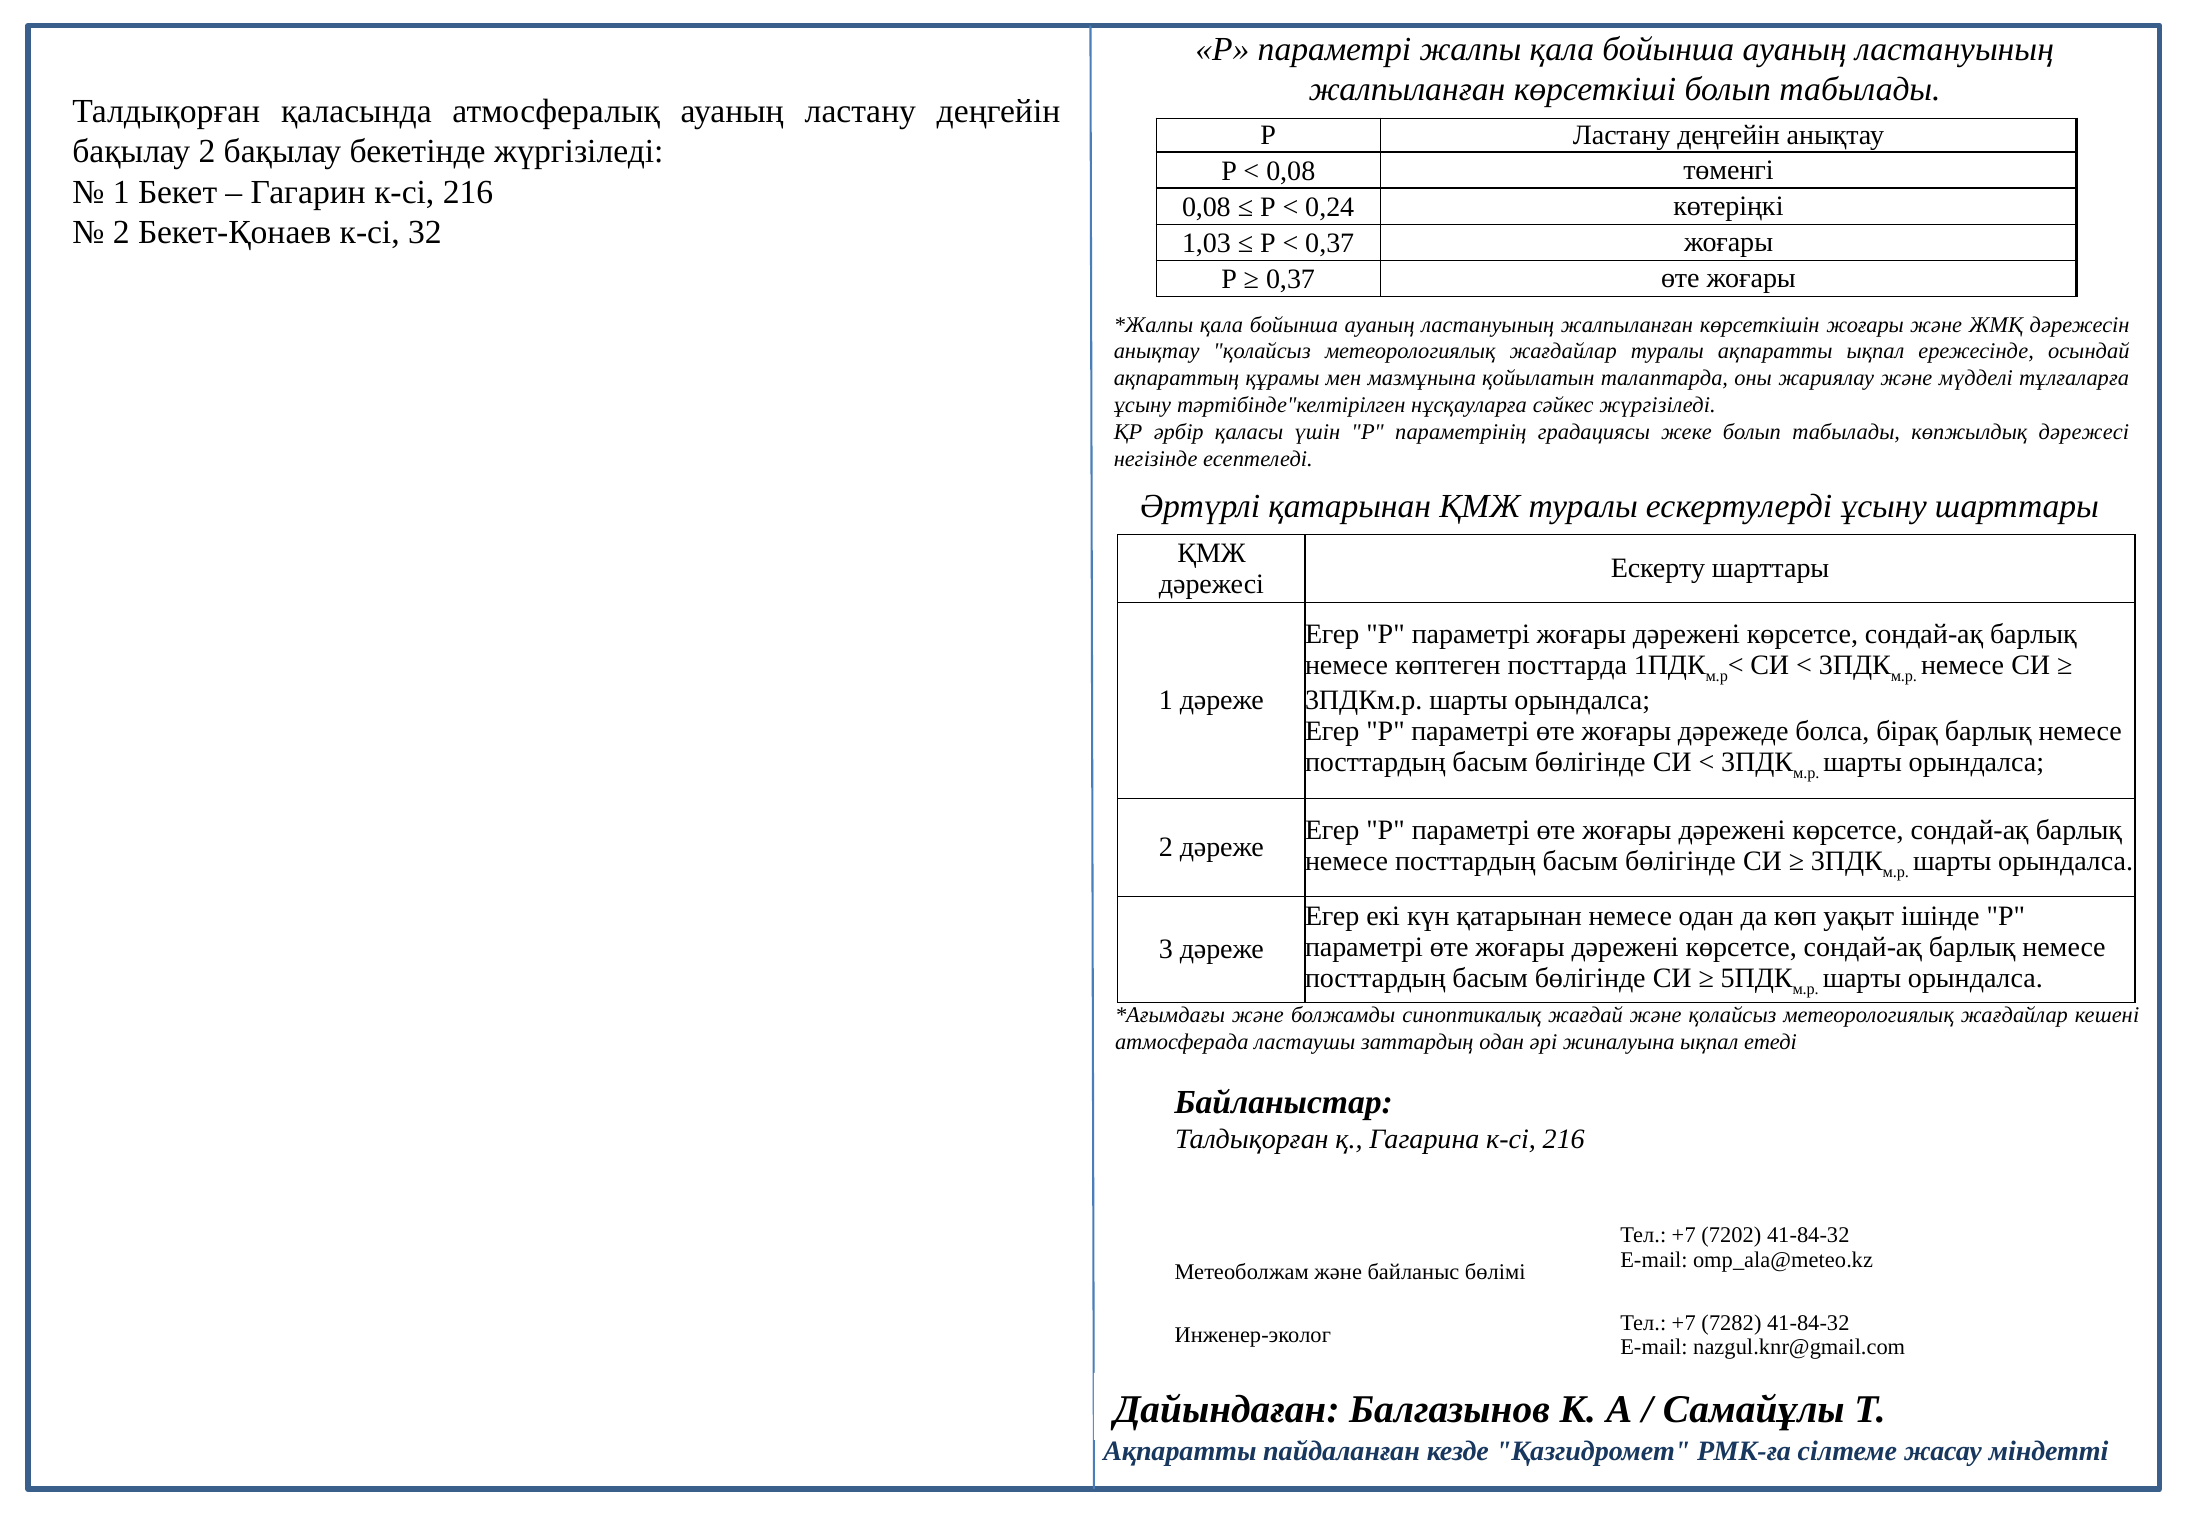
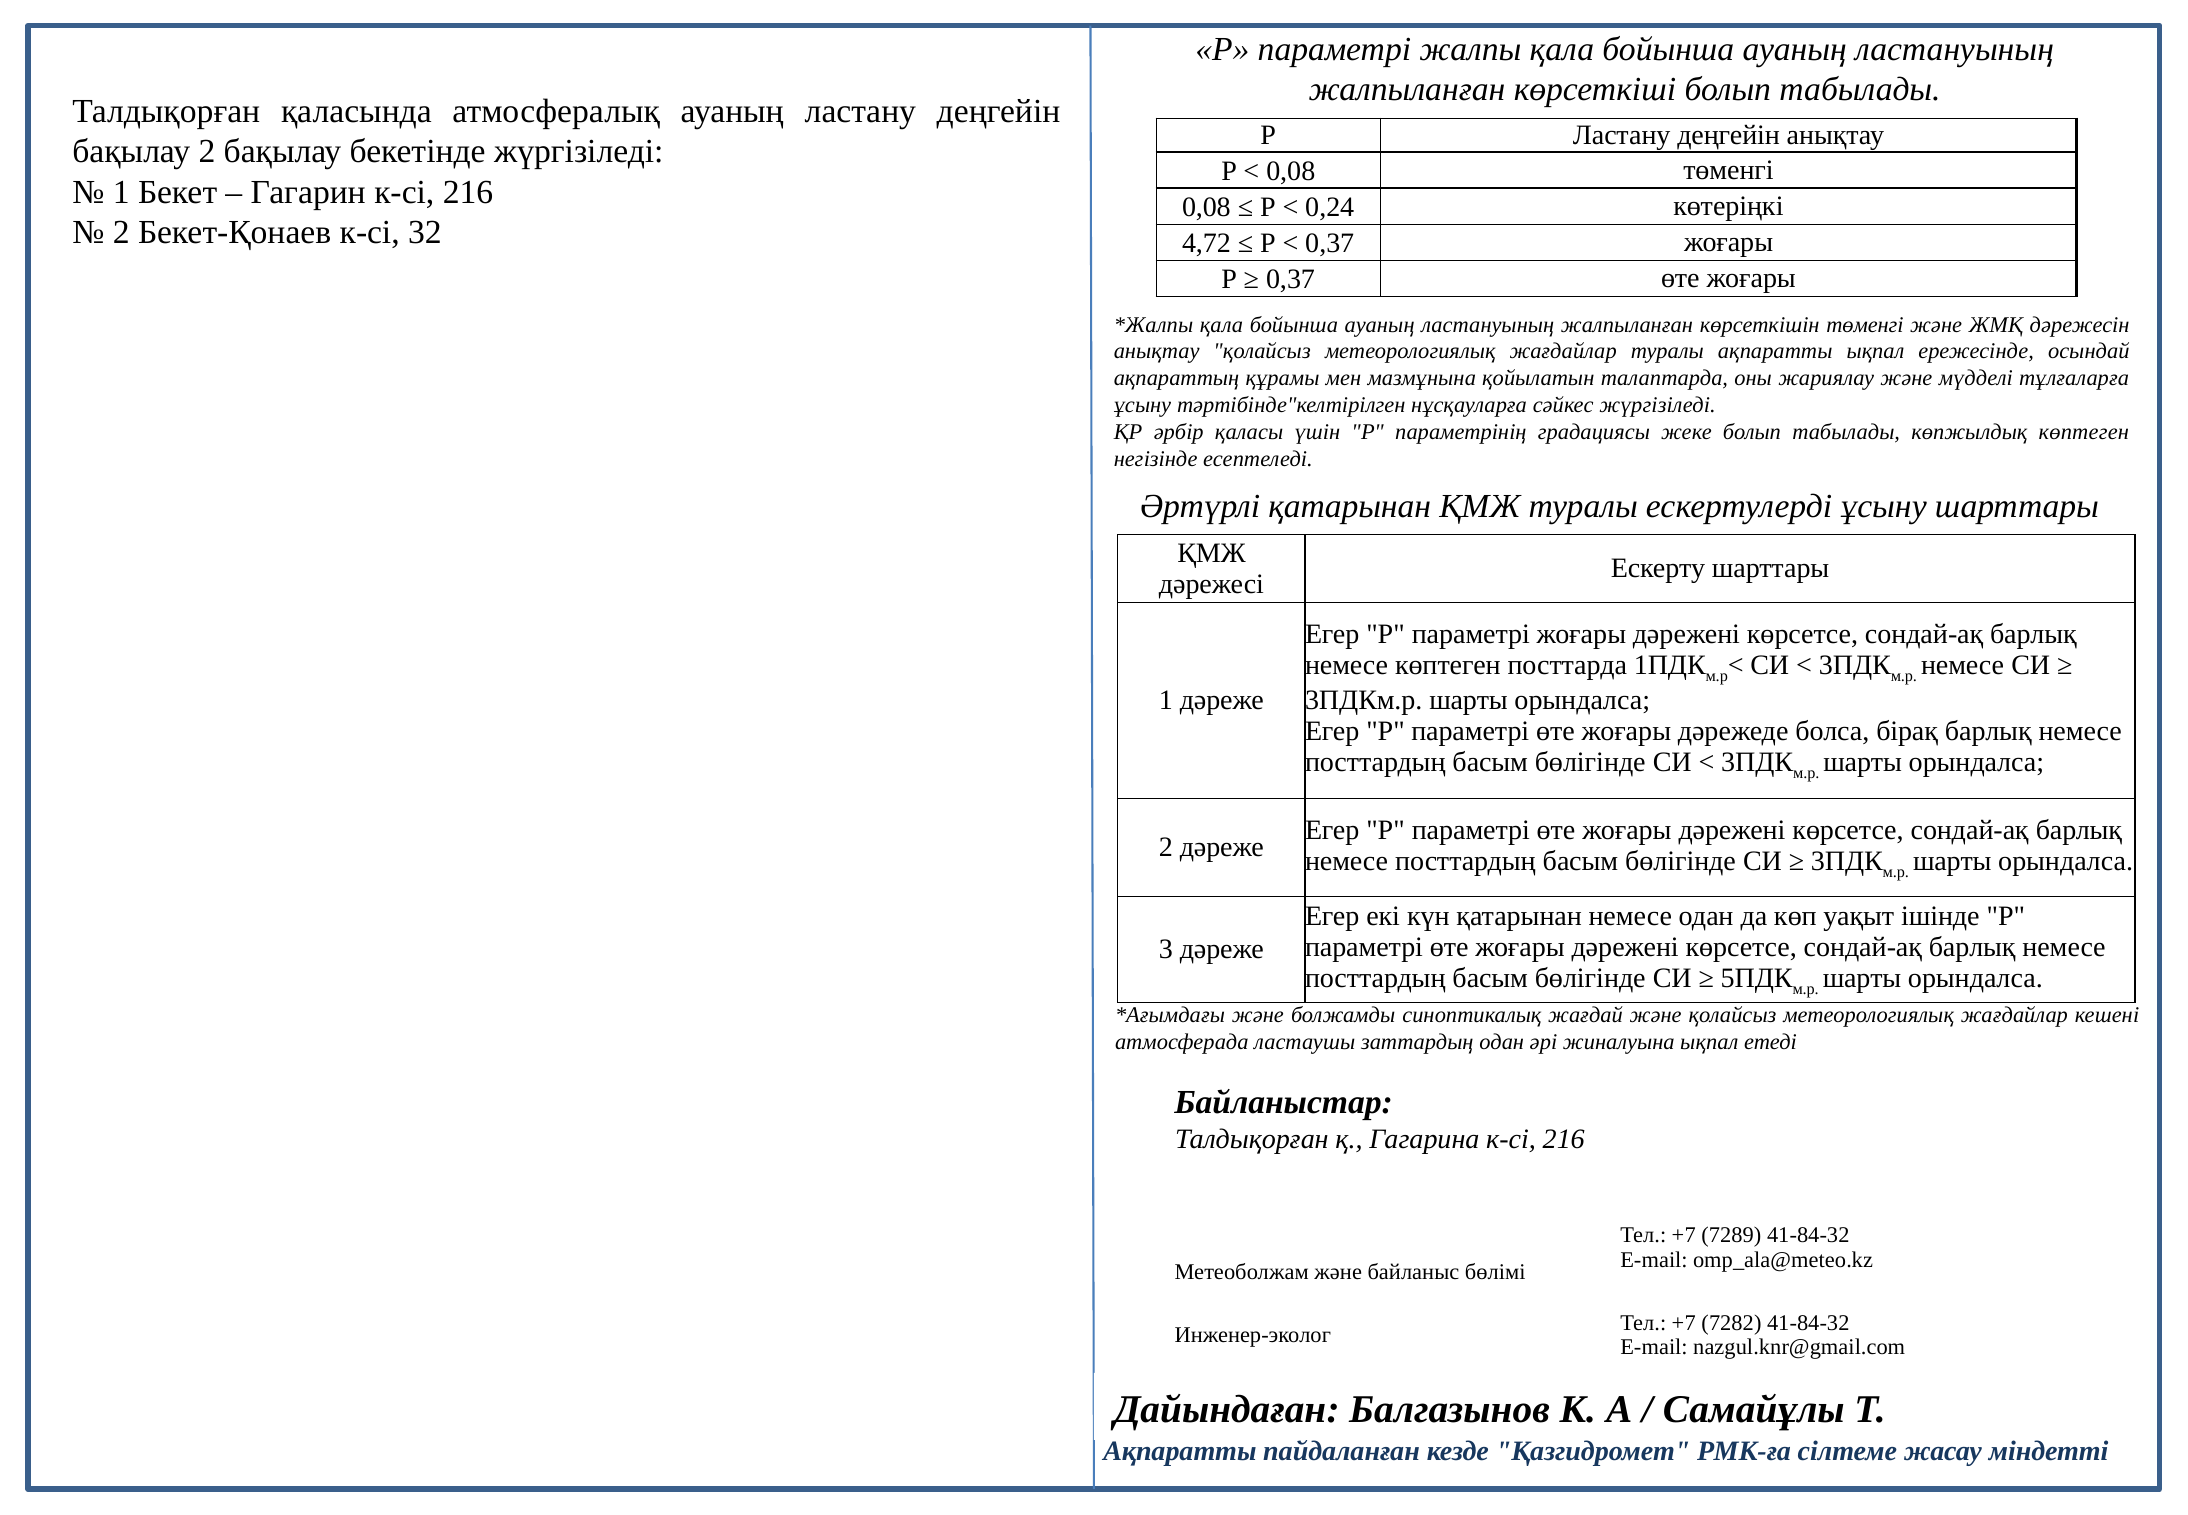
1,03: 1,03 -> 4,72 (1206, 243)
көрсеткішін жоғары: жоғары -> төменгі (1865, 325)
көпжылдық дәрежесі: дәрежесі -> көптеген (2084, 432)
7202: 7202 -> 7289 (1731, 1235)
